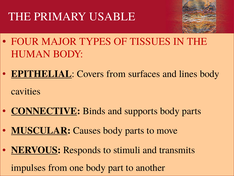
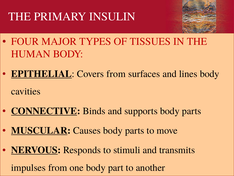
USABLE: USABLE -> INSULIN (112, 16)
